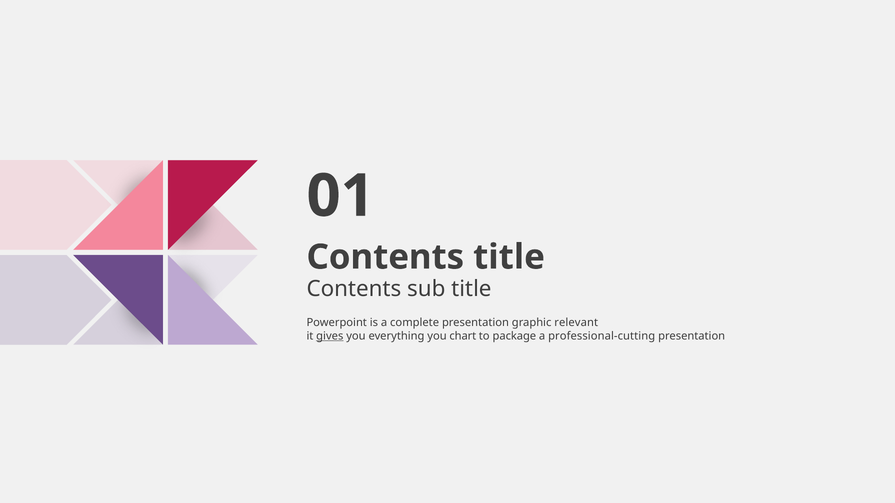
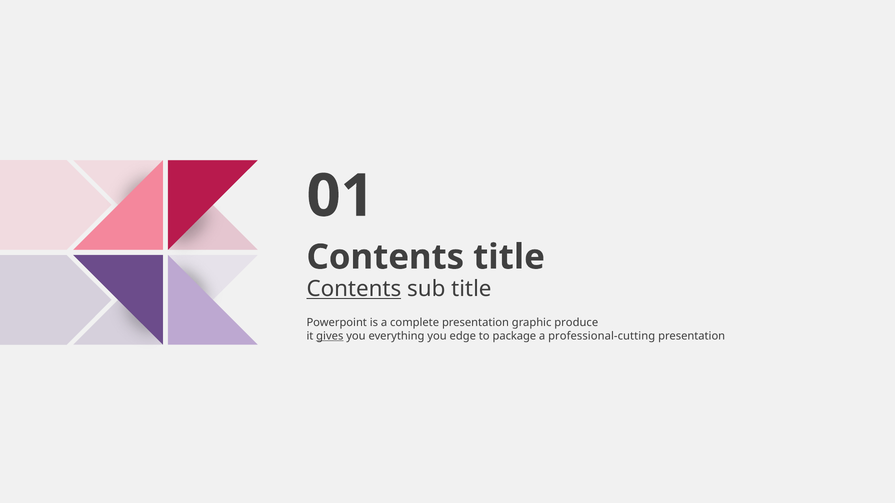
Contents underline: none -> present (354, 289)
relevant: relevant -> produce (576, 323)
chart: chart -> edge (463, 336)
